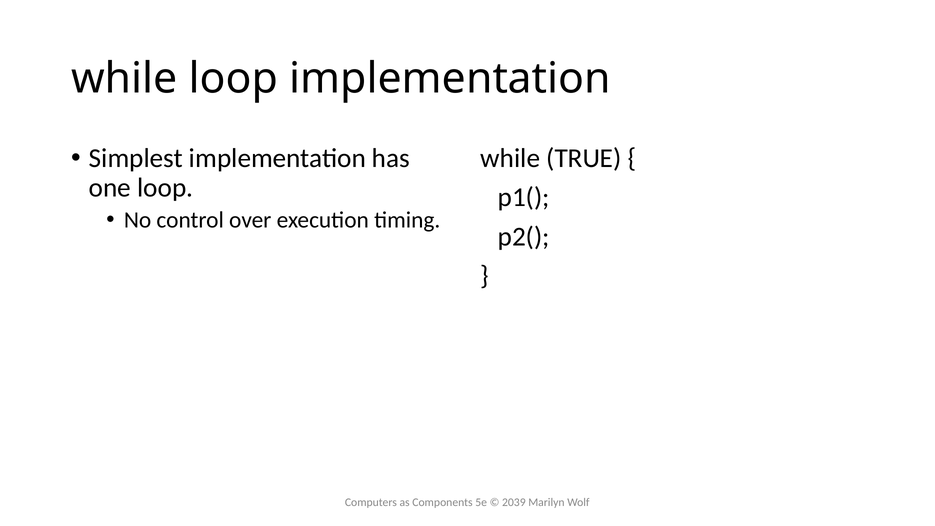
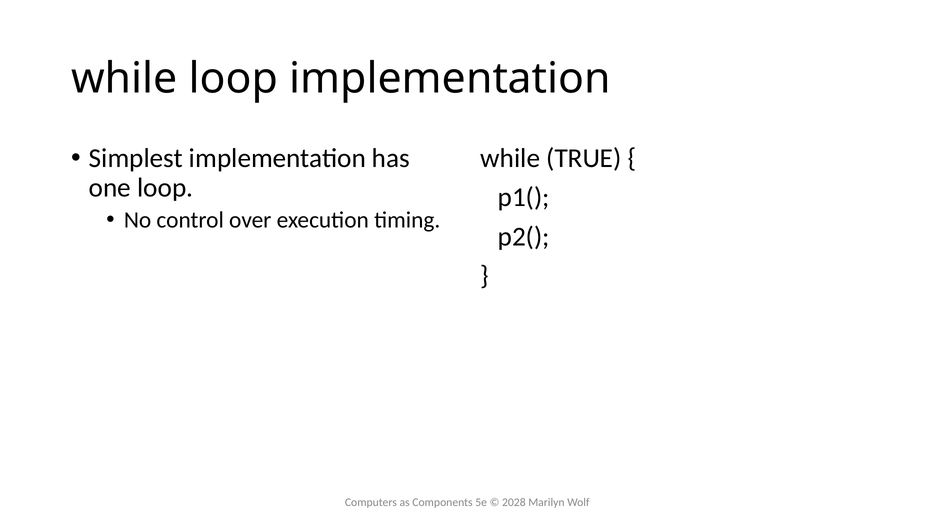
2039: 2039 -> 2028 (514, 502)
